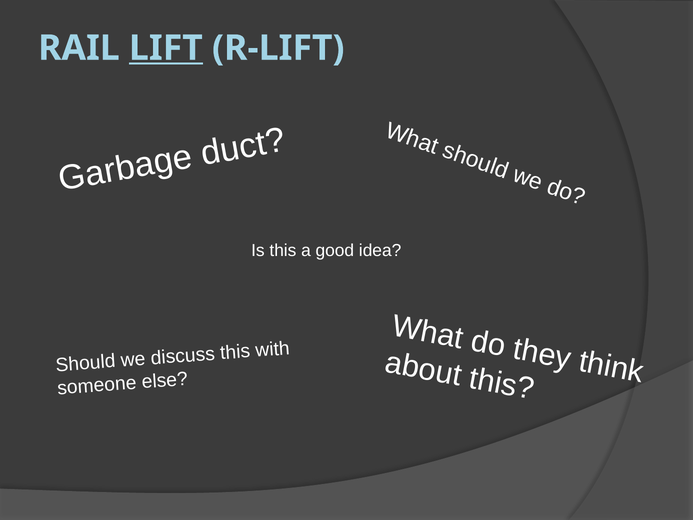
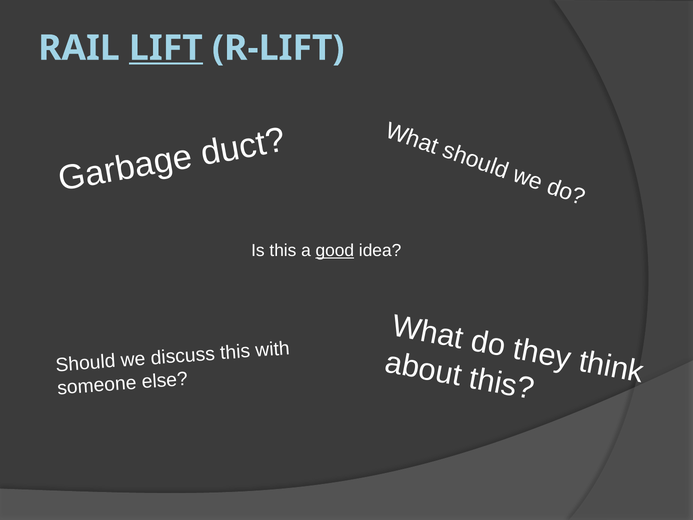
good underline: none -> present (335, 251)
